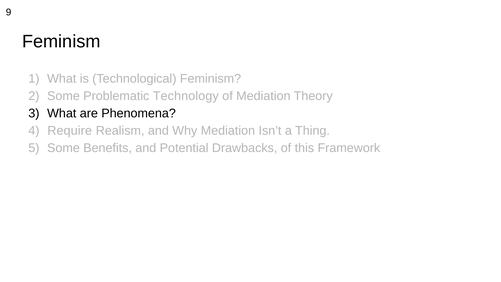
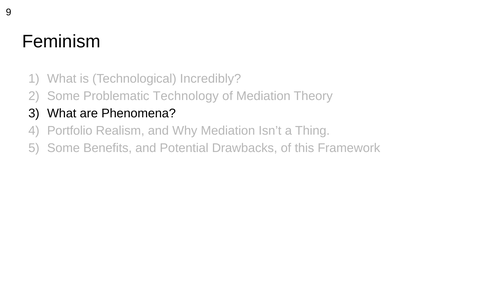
Technological Feminism: Feminism -> Incredibly (210, 79)
Require: Require -> Portfolio (70, 131)
